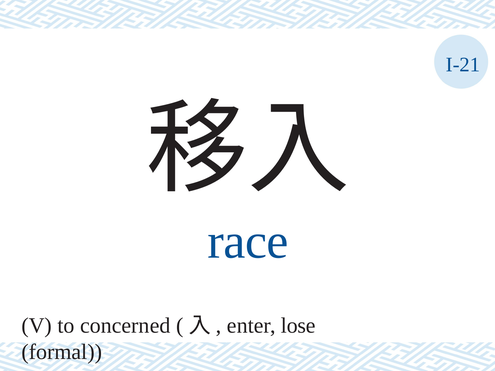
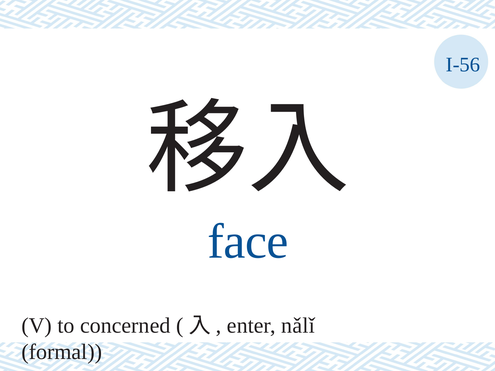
I-21: I-21 -> I-56 (463, 65)
race: race -> face (248, 242)
lose: lose -> nǎlǐ (298, 326)
